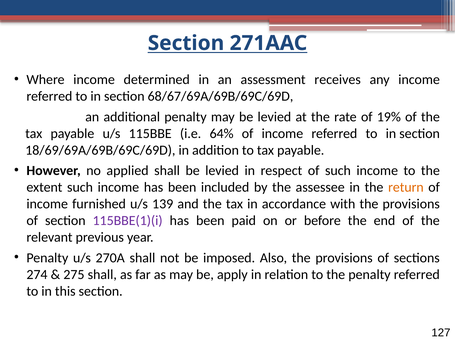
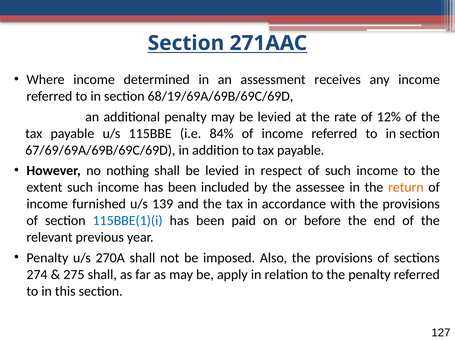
68/67/69A/69B/69C/69D: 68/67/69A/69B/69C/69D -> 68/19/69A/69B/69C/69D (220, 96)
19%: 19% -> 12% (389, 117)
64%: 64% -> 84% (222, 134)
18/69/69A/69B/69C/69D: 18/69/69A/69B/69C/69D -> 67/69/69A/69B/69C/69D (100, 150)
applied: applied -> nothing (128, 171)
115BBE(1)(i colour: purple -> blue (128, 221)
